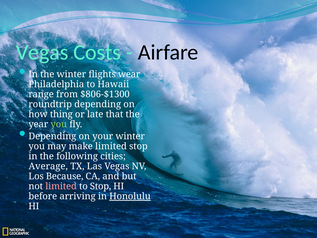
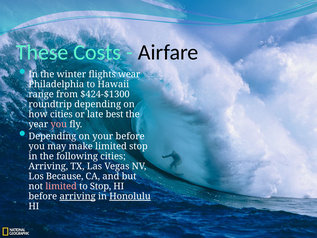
Vegas: Vegas -> These (42, 52)
$806-$1300: $806-$1300 -> $424-$1300 (105, 94)
how thing: thing -> cities (61, 114)
that: that -> best (115, 114)
you colour: light green -> pink (59, 124)
your winter: winter -> before (130, 136)
Average: Average -> Arriving (48, 166)
arriving underline: none -> present (78, 196)
